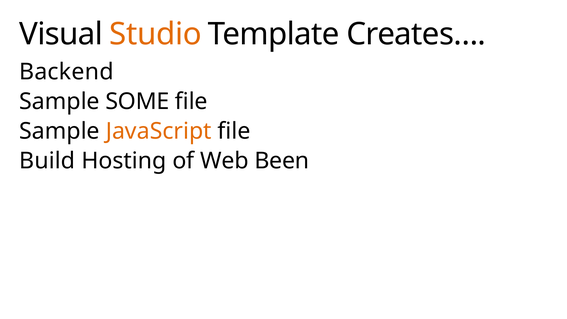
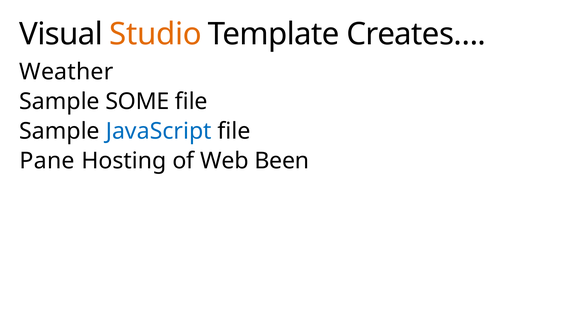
Backend: Backend -> Weather (66, 72)
JavaScript colour: orange -> blue (159, 131)
Build: Build -> Pane (47, 161)
